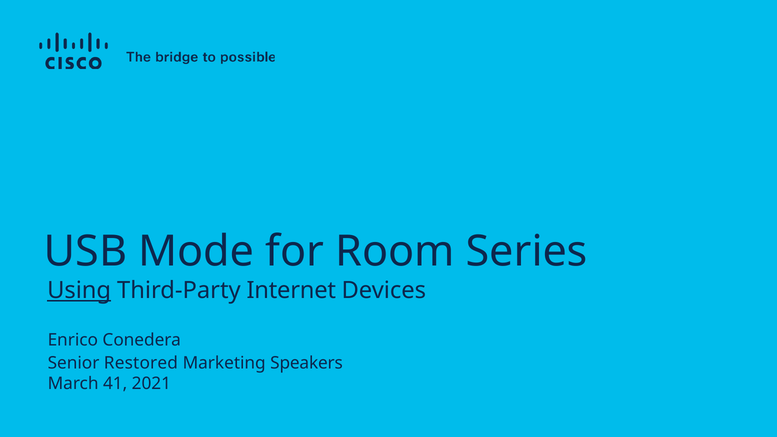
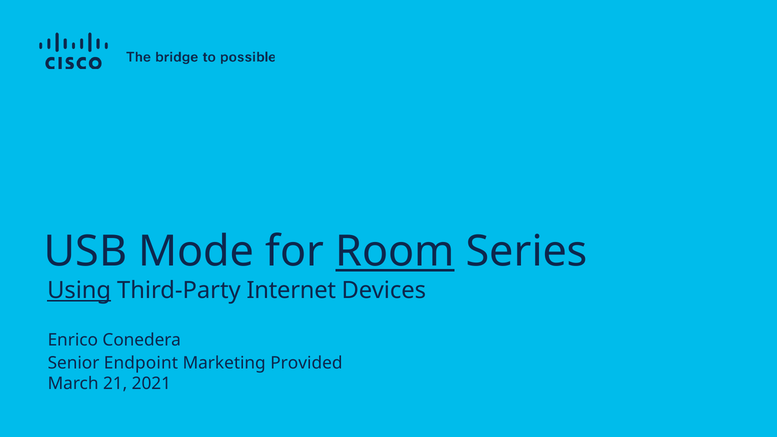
Room underline: none -> present (395, 252)
Restored: Restored -> Endpoint (141, 363)
Speakers: Speakers -> Provided (306, 363)
41: 41 -> 21 (115, 383)
